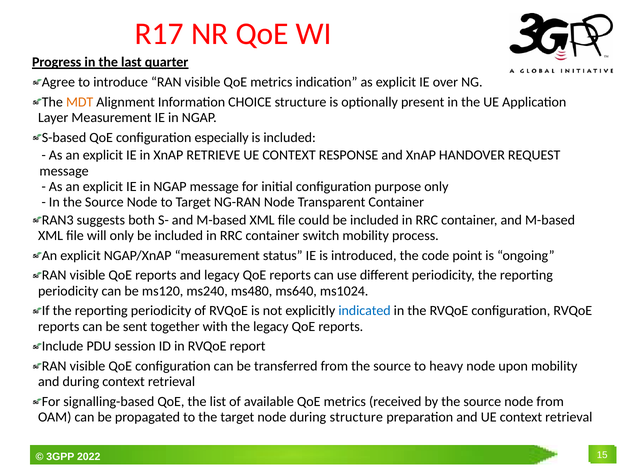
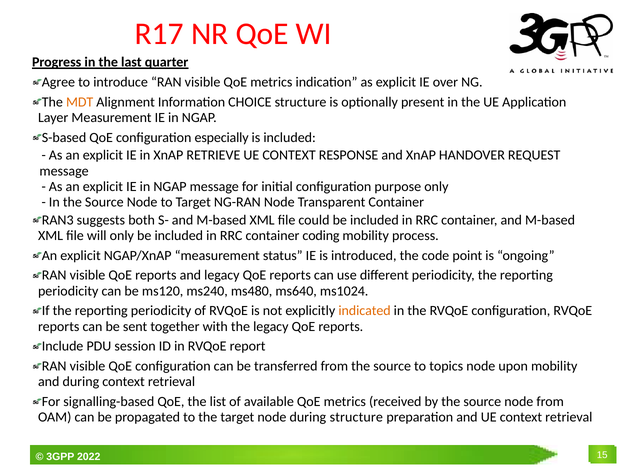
switch: switch -> coding (321, 236)
indicated colour: blue -> orange (365, 311)
heavy: heavy -> topics (446, 366)
